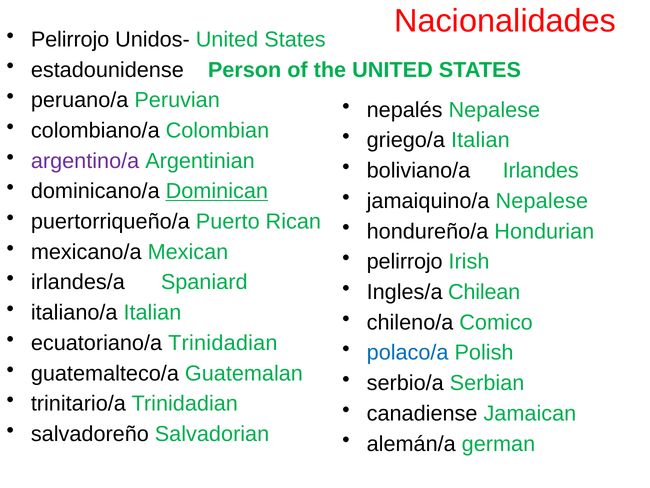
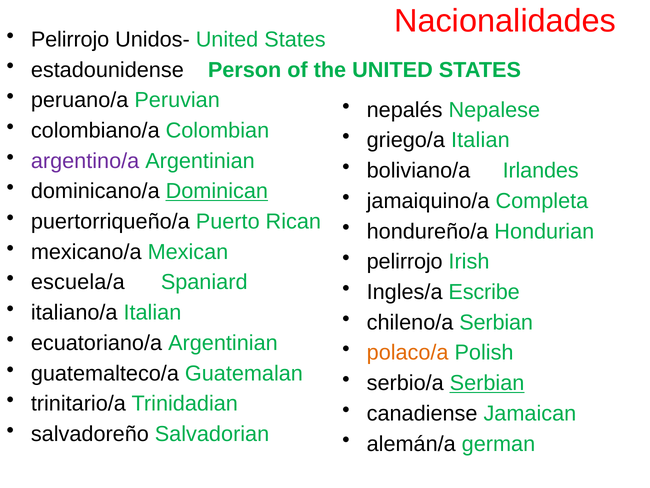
jamaiquino/a Nepalese: Nepalese -> Completa (542, 201)
irlandes/a: irlandes/a -> escuela/a (78, 282)
Chilean: Chilean -> Escribe (484, 292)
chileno/a Comico: Comico -> Serbian (496, 322)
ecuatoriano/a Trinidadian: Trinidadian -> Argentinian (223, 343)
polaco/a colour: blue -> orange (408, 352)
Serbian underline: none -> present (487, 383)
